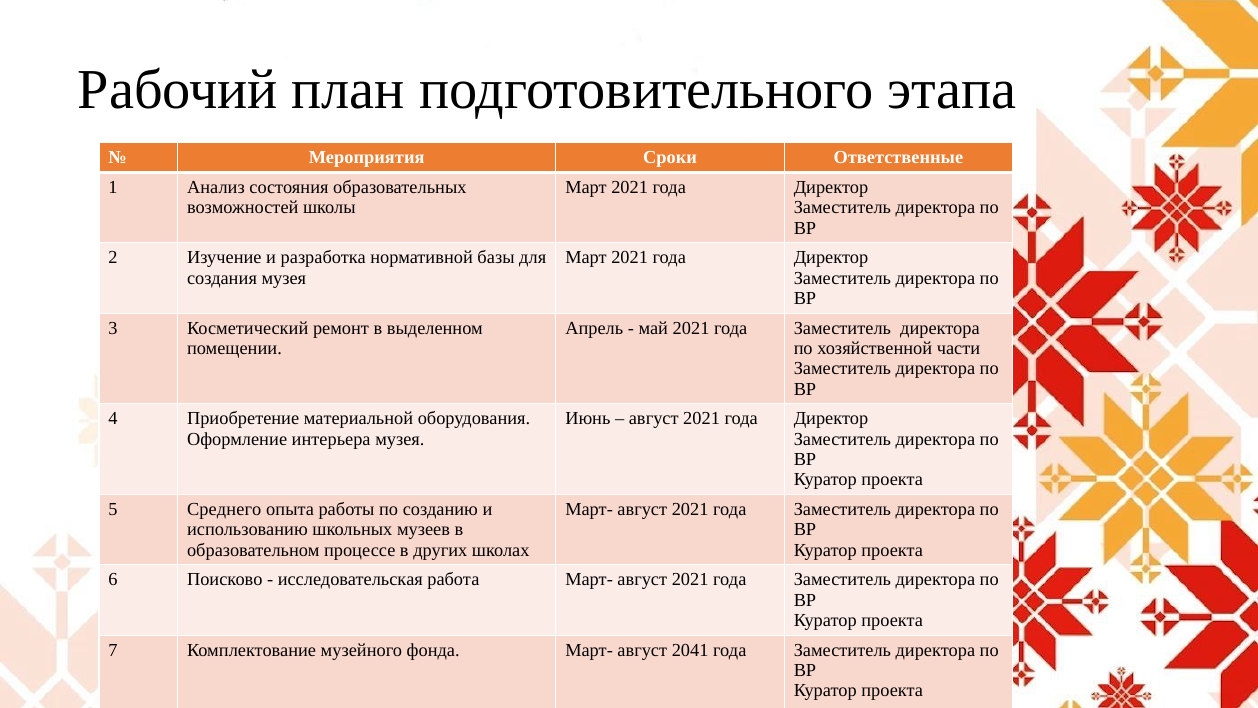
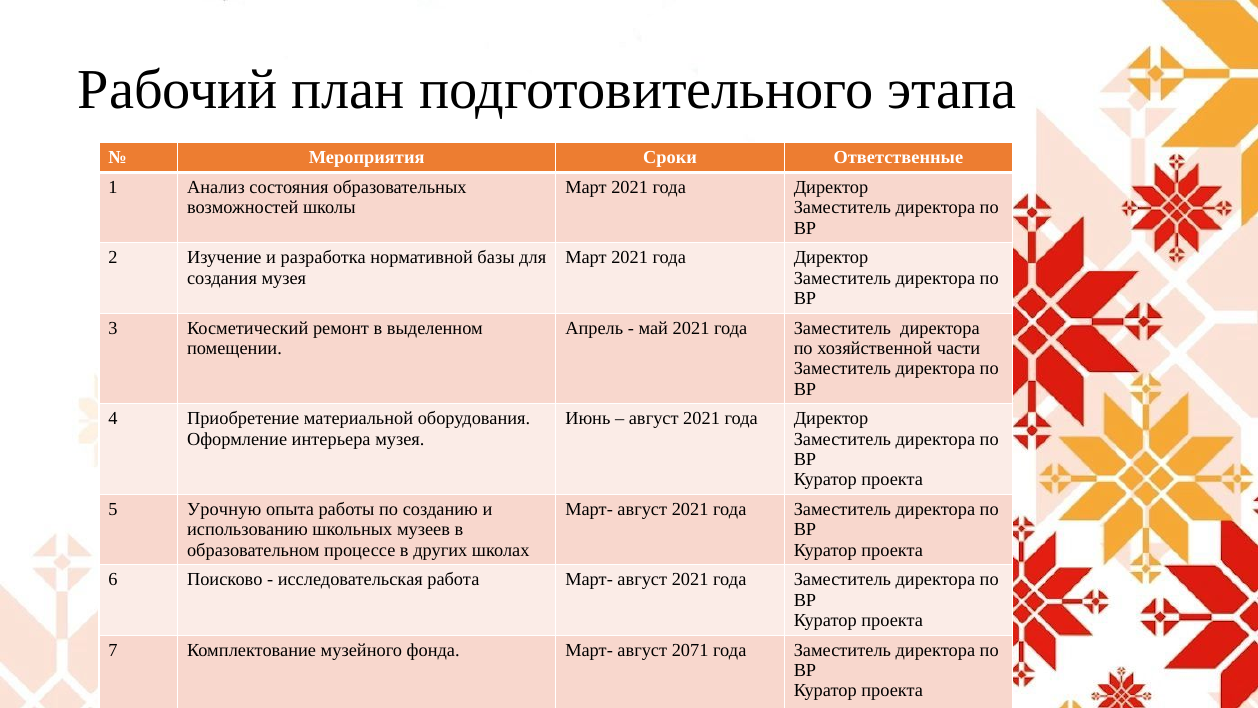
Среднего: Среднего -> Урочную (224, 509)
2041: 2041 -> 2071 (690, 650)
